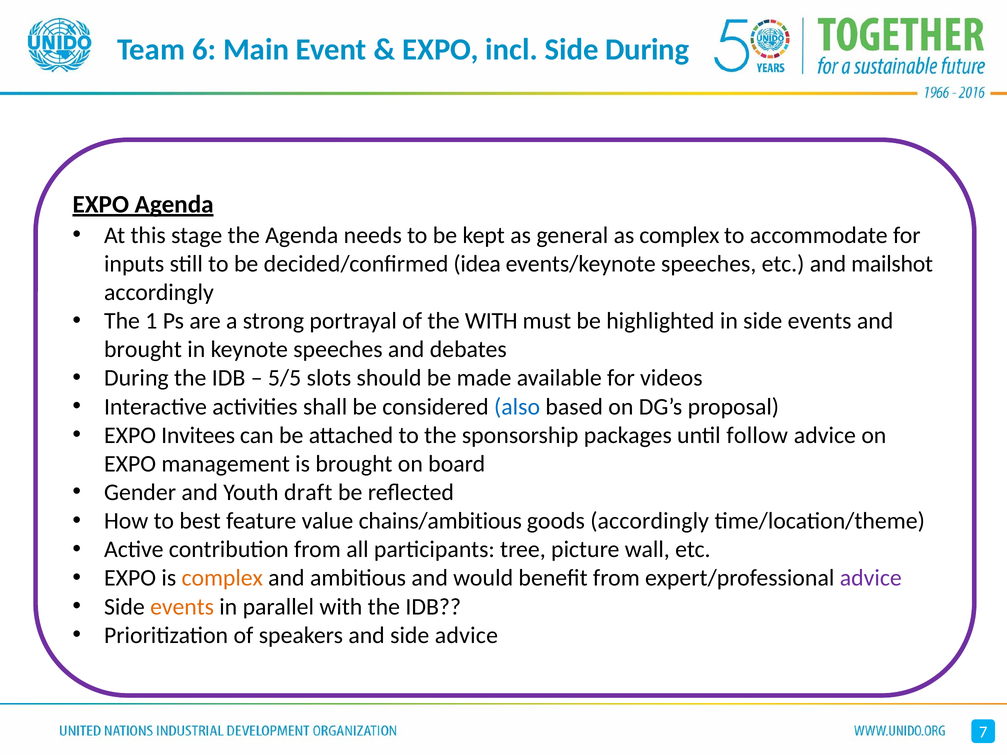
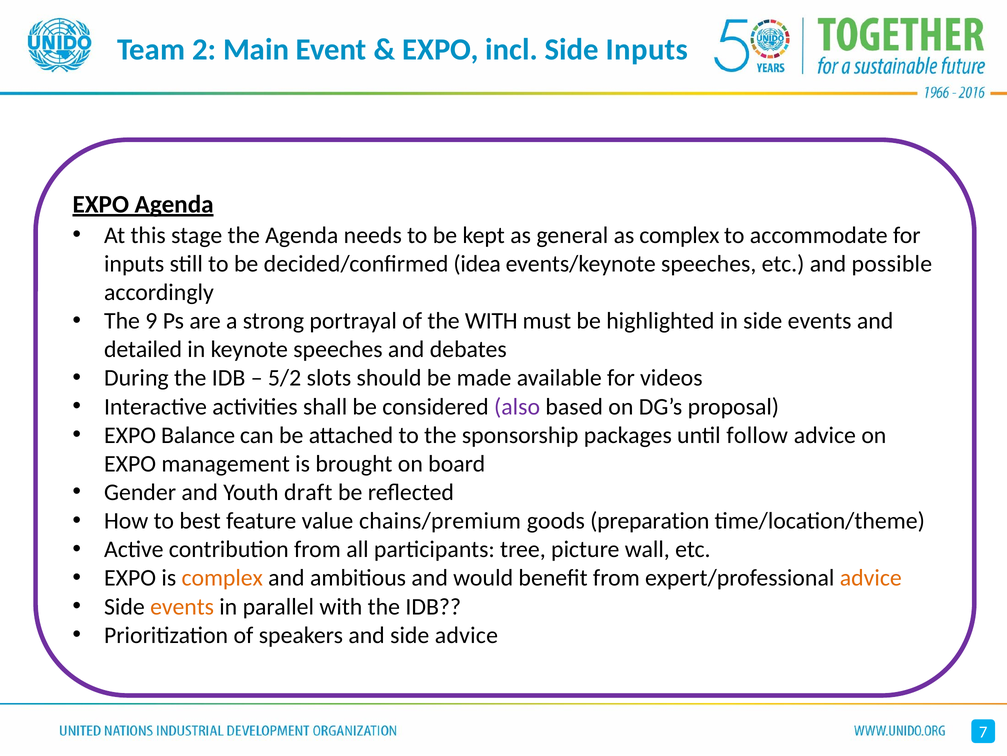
6: 6 -> 2 (204, 49)
Side During: During -> Inputs (647, 49)
mailshot: mailshot -> possible (892, 264)
1: 1 -> 9 (151, 321)
brought: brought -> detailed (143, 349)
5/5: 5/5 -> 5/2 (285, 378)
also colour: blue -> purple (517, 406)
Invitees: Invitees -> Balance (198, 435)
chains/ambitious: chains/ambitious -> chains/premium (440, 520)
goods accordingly: accordingly -> preparation (650, 520)
advice colour: purple -> orange (871, 578)
